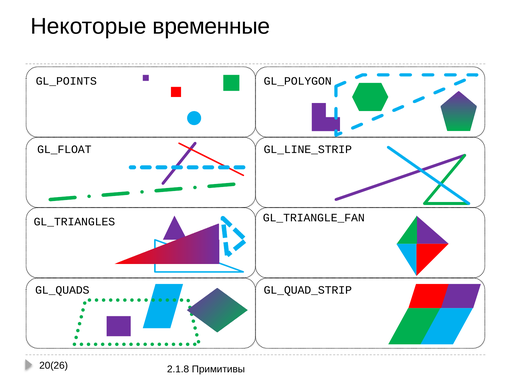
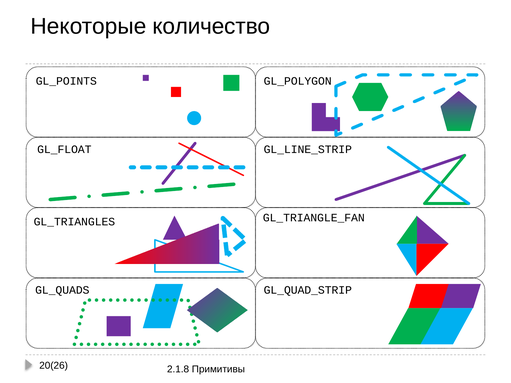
временные: временные -> количество (211, 26)
